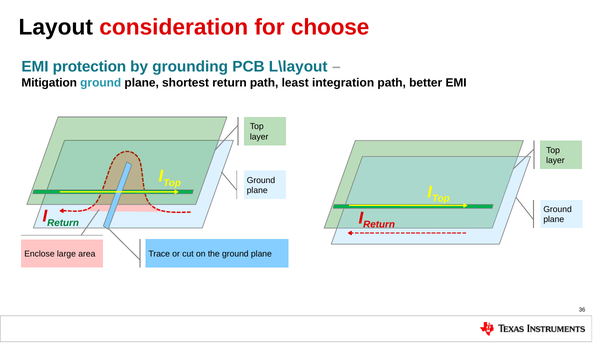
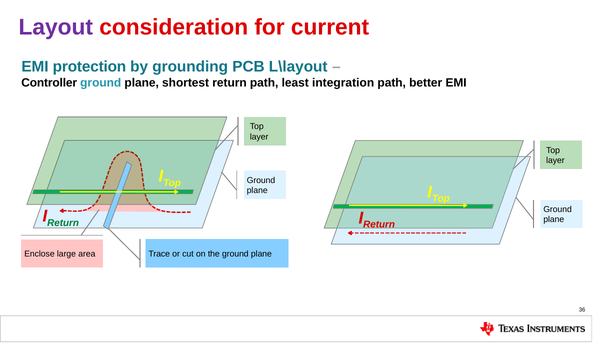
Layout colour: black -> purple (56, 27)
choose: choose -> current (330, 27)
Mitigation: Mitigation -> Controller (49, 83)
